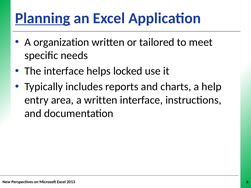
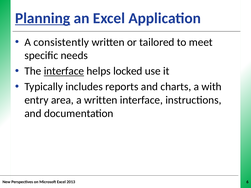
organization: organization -> consistently (61, 42)
interface underline: none -> present (64, 71)
help: help -> with (212, 87)
